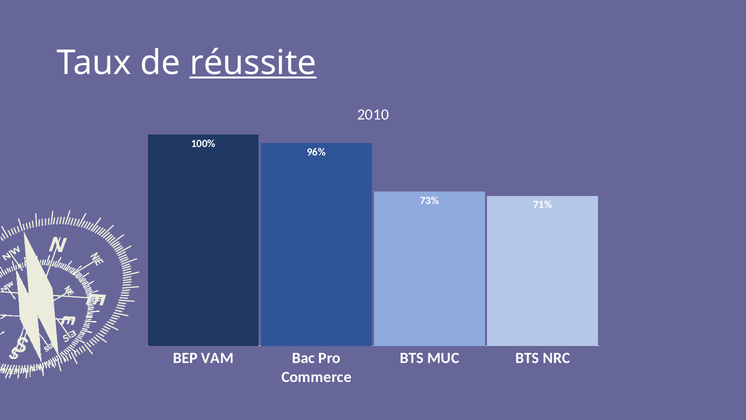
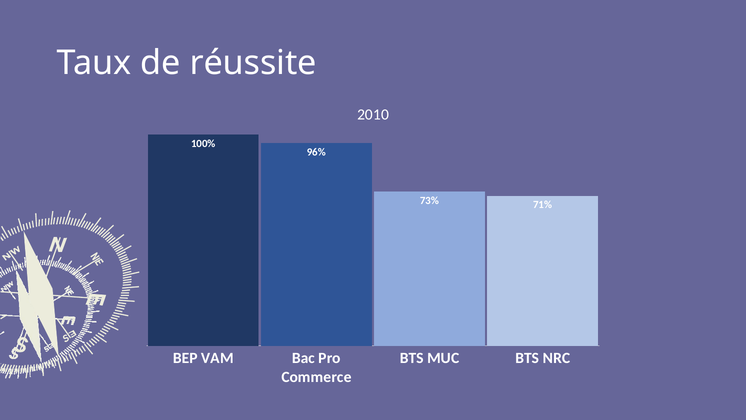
réussite underline: present -> none (253, 63)
